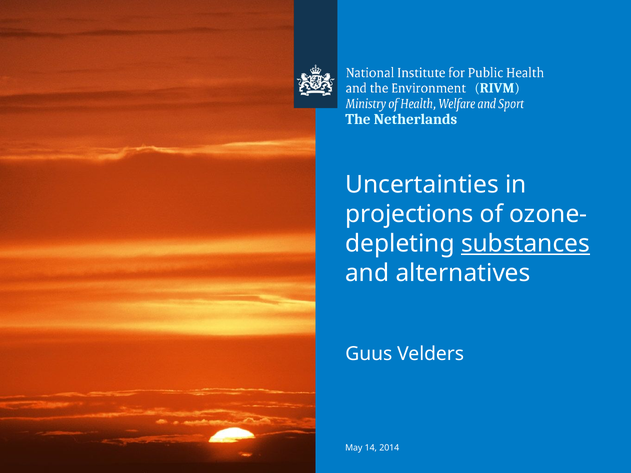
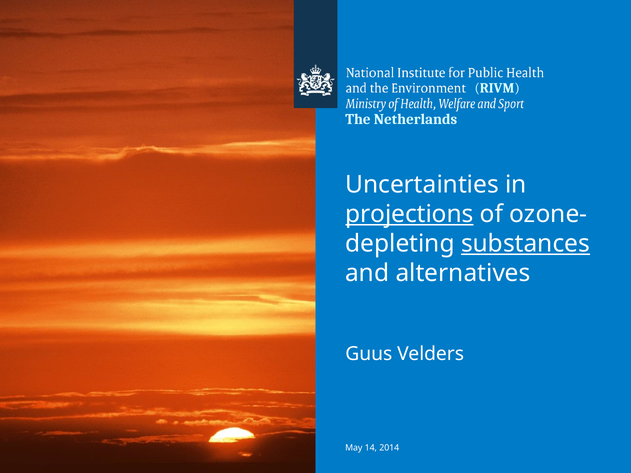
projections underline: none -> present (409, 214)
